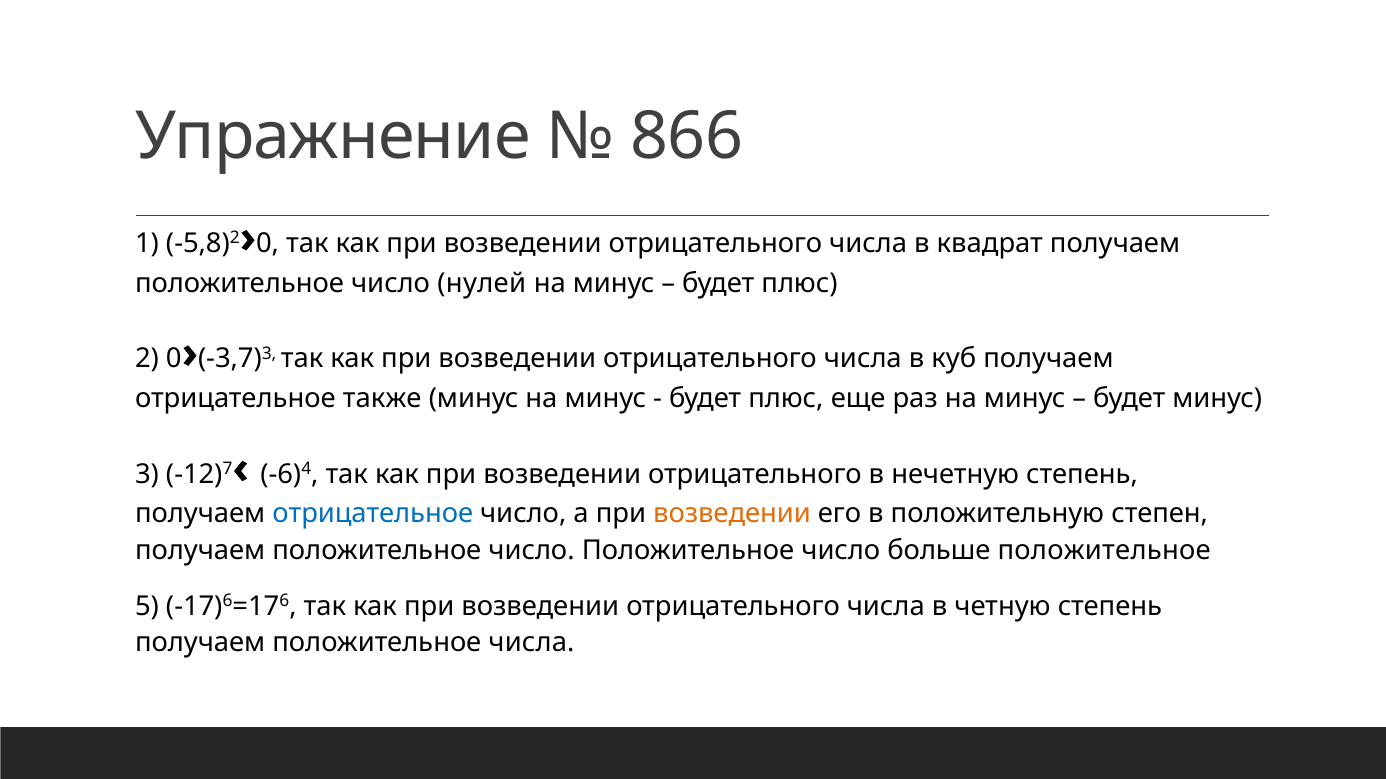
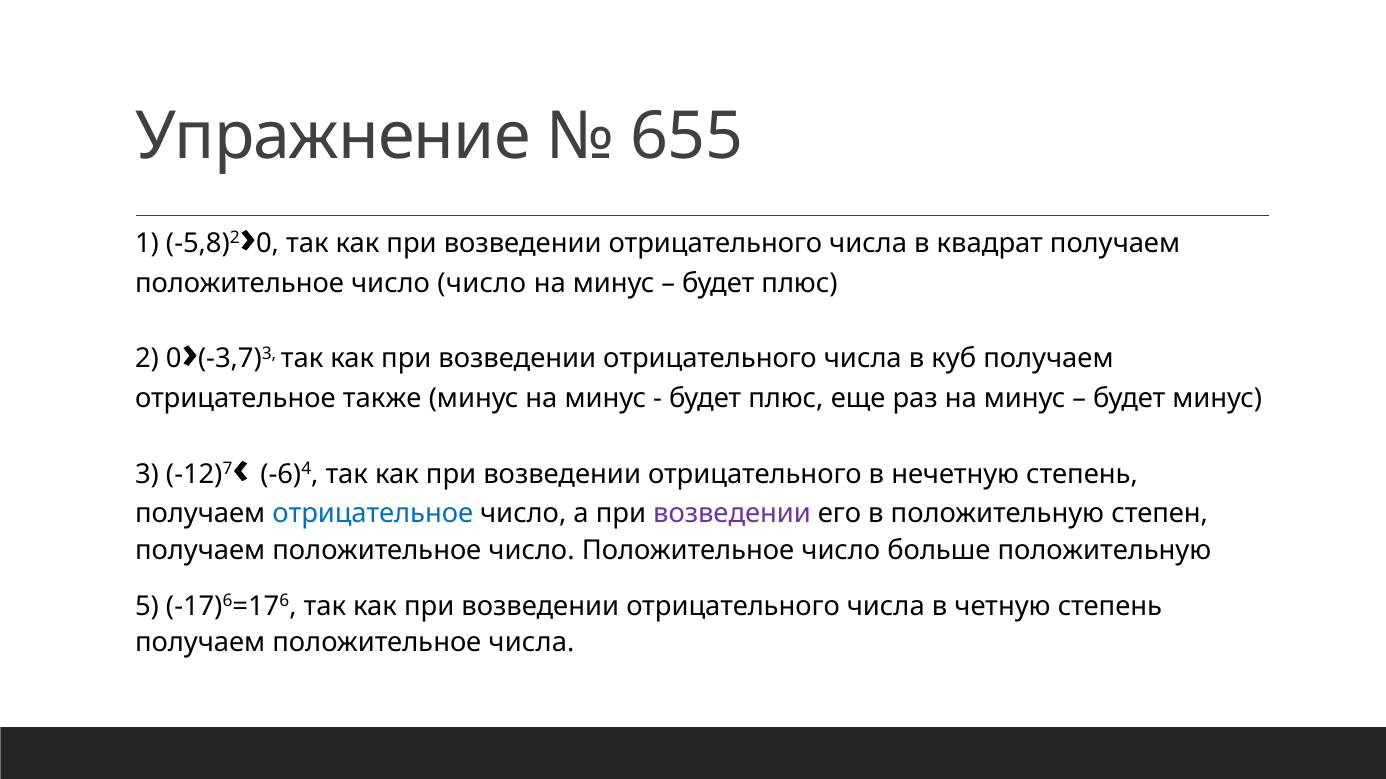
866: 866 -> 655 (687, 136)
число нулей: нулей -> число (482, 283)
возведении colour: orange -> purple (732, 514)
больше положительное: положительное -> положительную (1104, 550)
